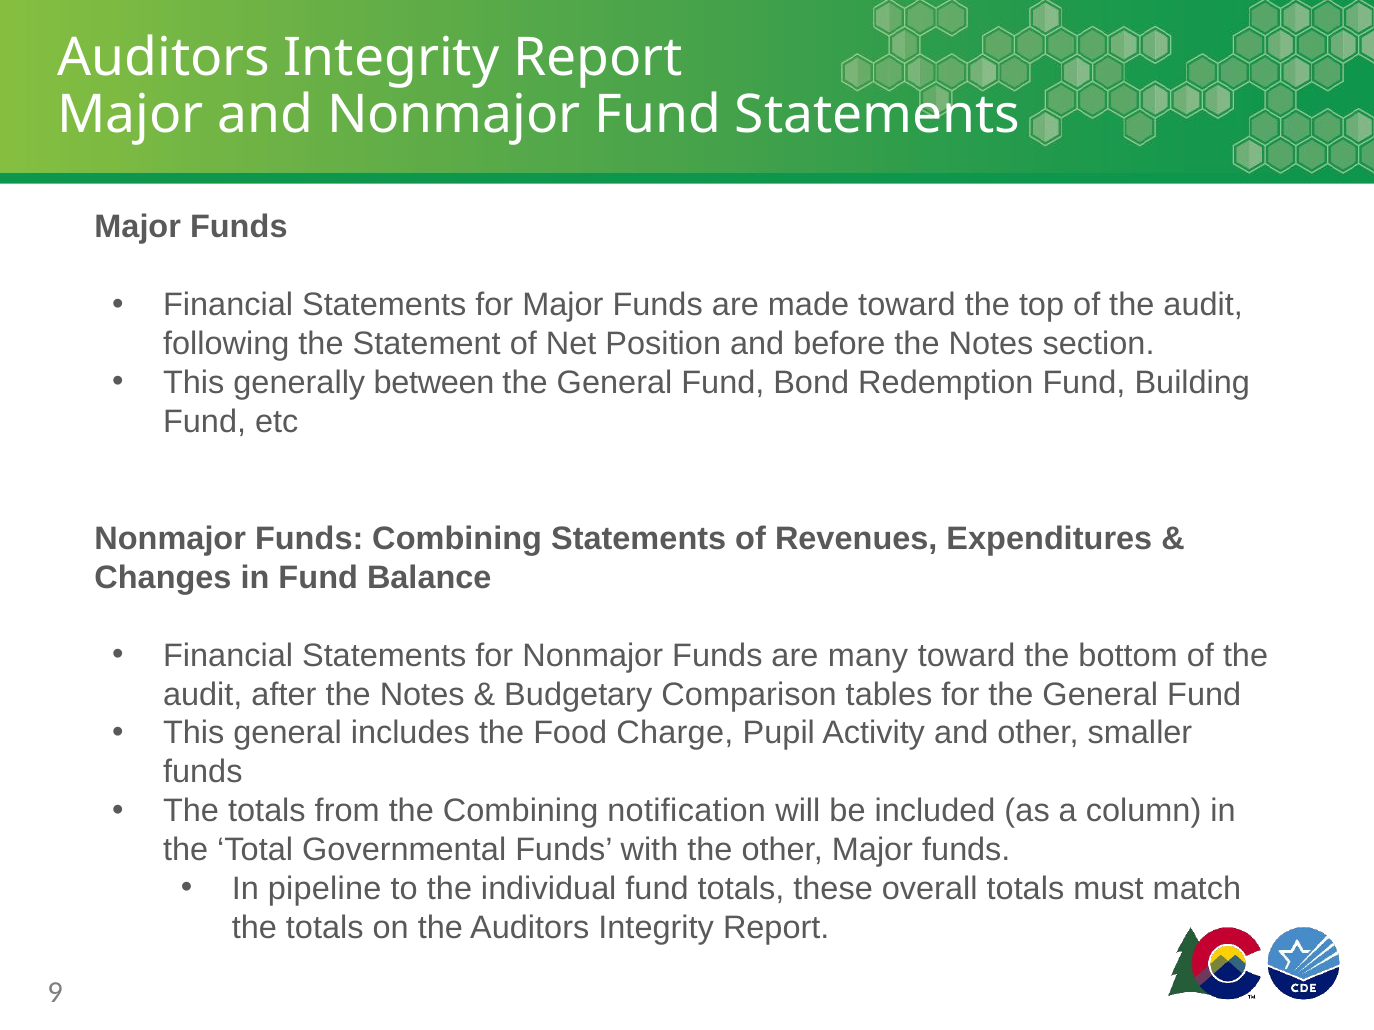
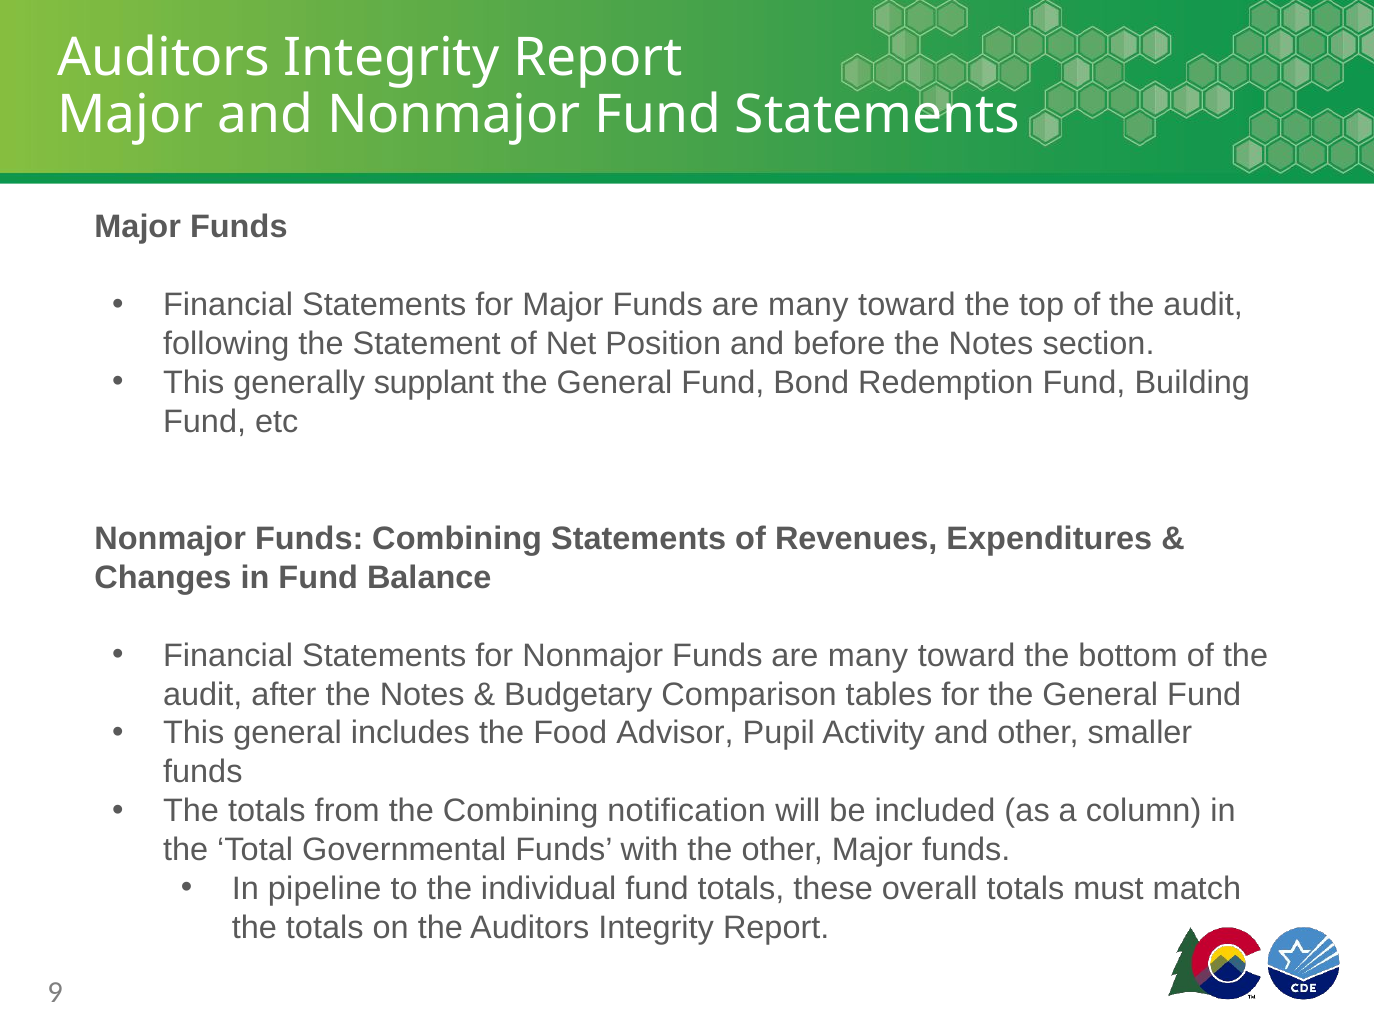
Major Funds are made: made -> many (808, 305)
between: between -> supplant (434, 383)
Charge: Charge -> Advisor (675, 734)
